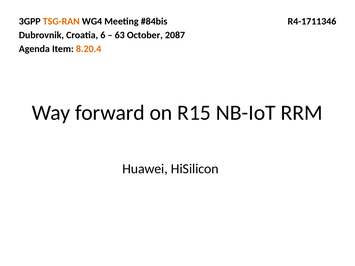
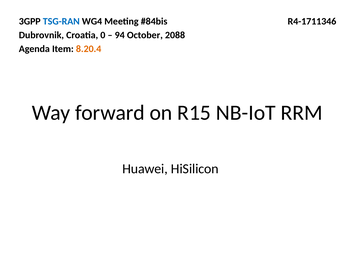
TSG-RAN colour: orange -> blue (61, 21)
6: 6 -> 0 (103, 35)
63: 63 -> 94 (120, 35)
2087: 2087 -> 2088 (175, 35)
